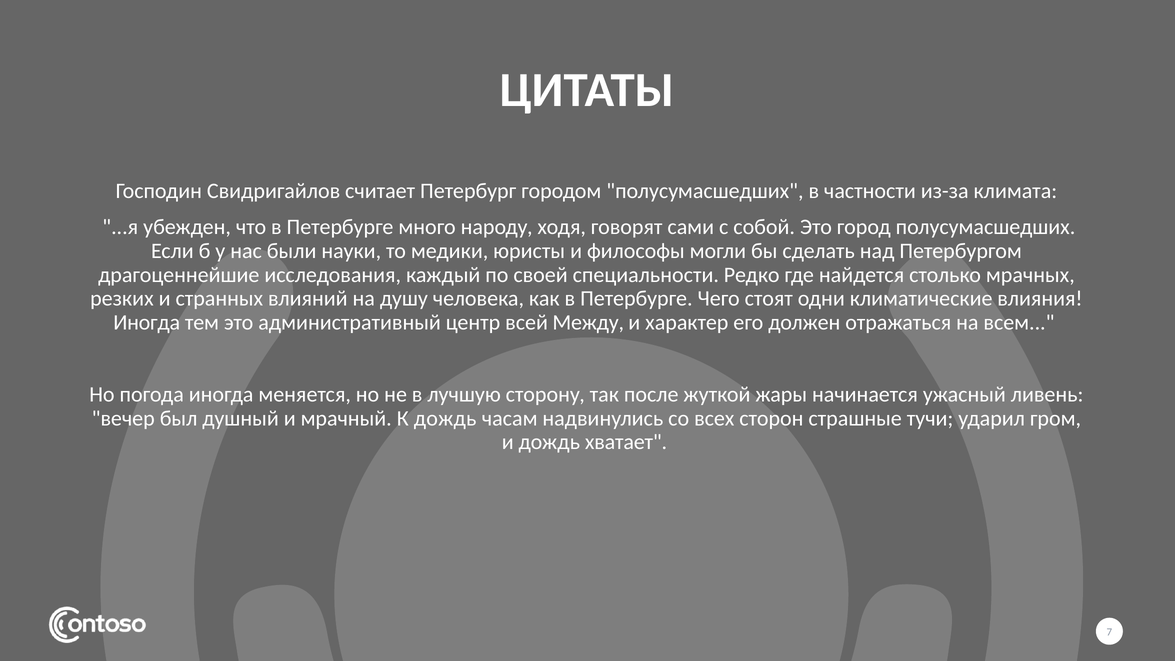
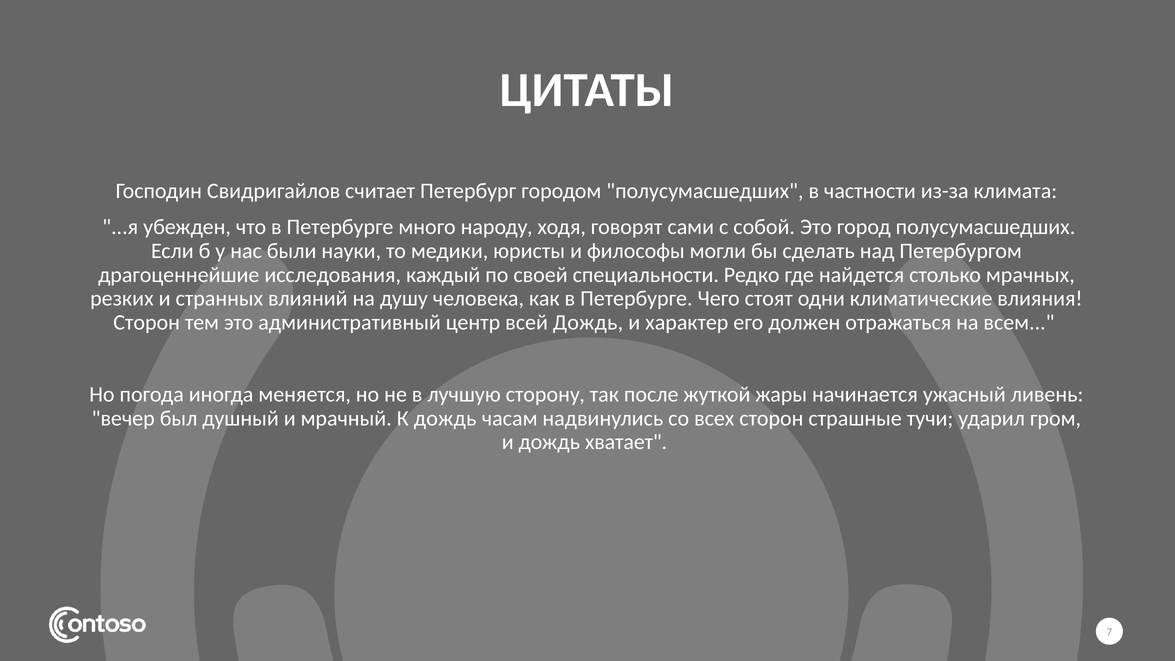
Иногда: Иногда -> Сторон (147, 322)
всей Между: Между -> Дождь (588, 322)
